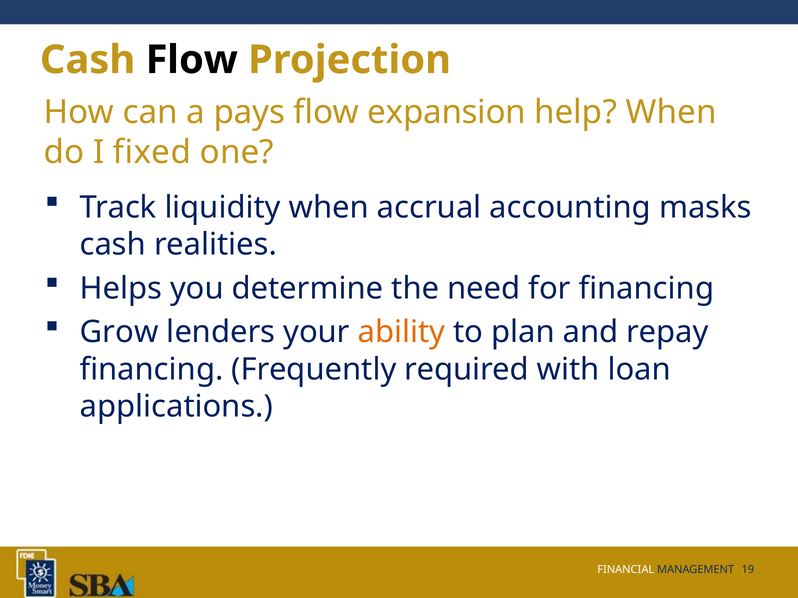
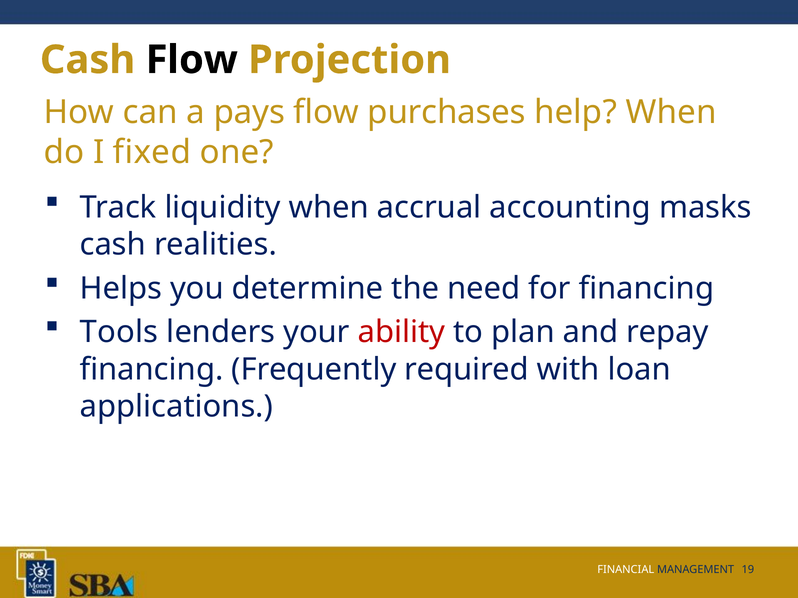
expansion: expansion -> purchases (447, 113)
Grow: Grow -> Tools (119, 332)
ability colour: orange -> red (402, 332)
